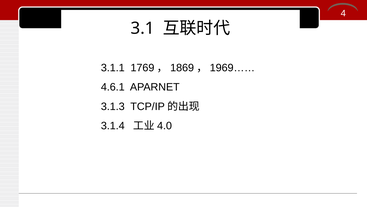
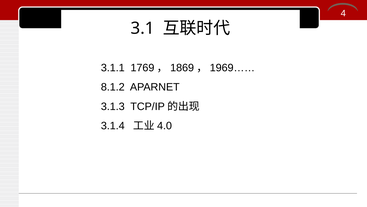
4.6.1: 4.6.1 -> 8.1.2 (113, 87)
